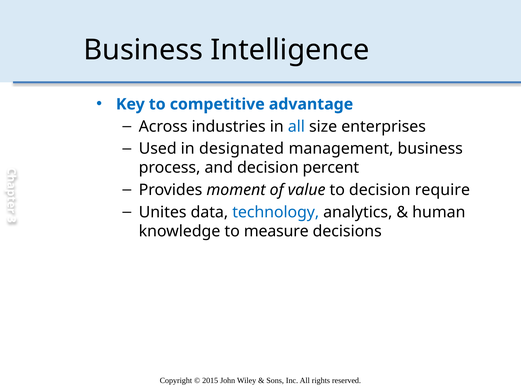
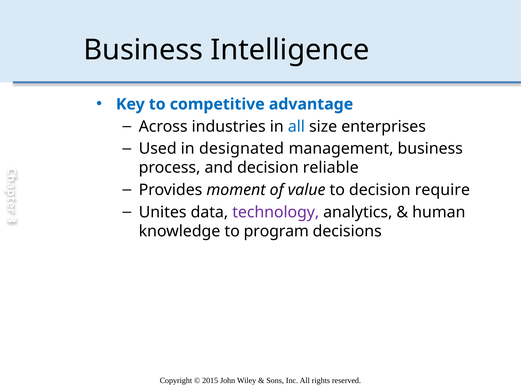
percent: percent -> reliable (331, 168)
technology colour: blue -> purple (276, 213)
measure: measure -> program (276, 232)
